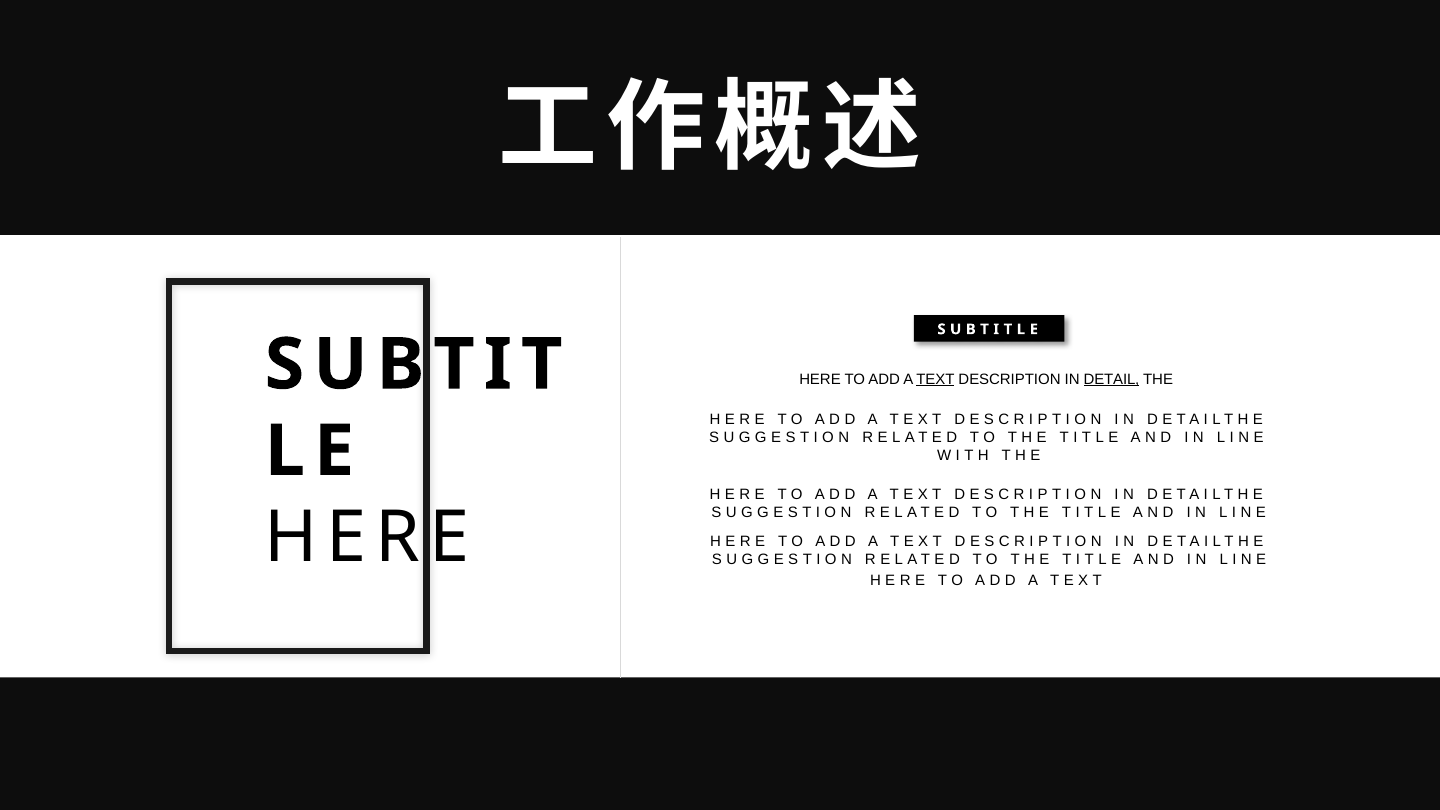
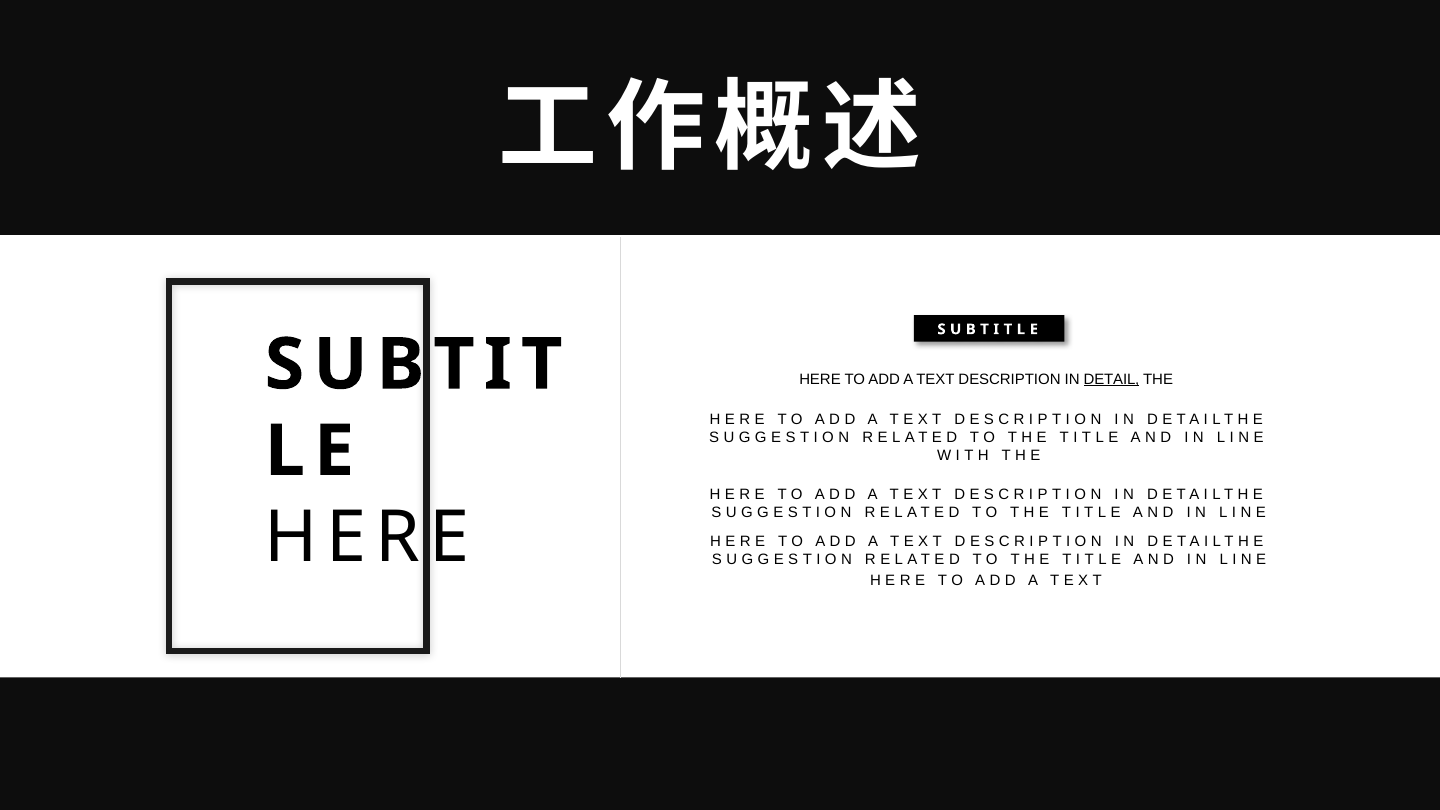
TEXT underline: present -> none (935, 379)
